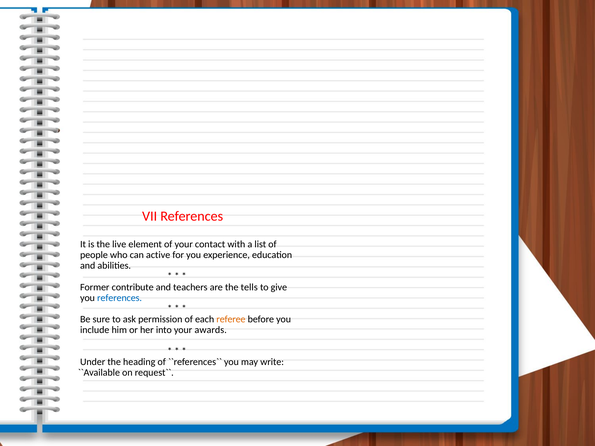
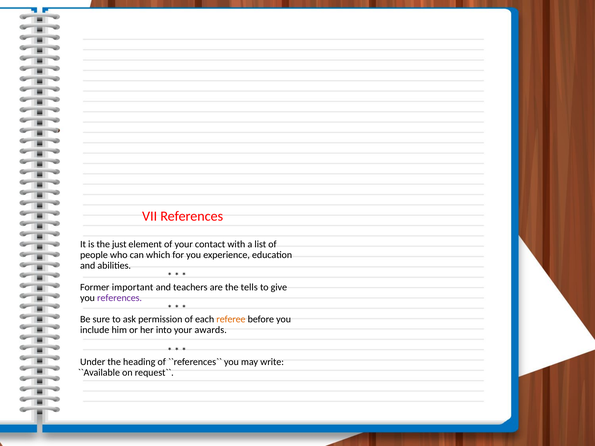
live: live -> just (119, 244)
active: active -> which (158, 255)
contribute: contribute -> important (133, 287)
references colour: blue -> purple (120, 298)
